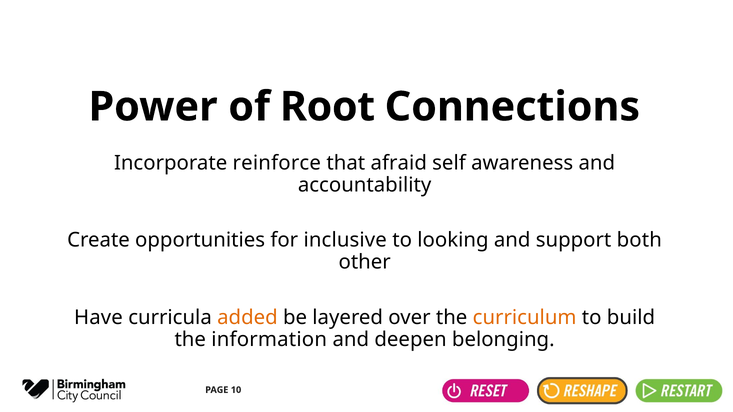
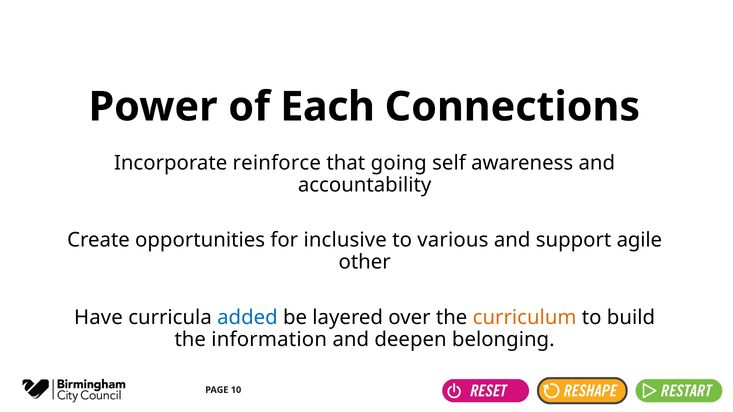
Root: Root -> Each (328, 107)
afraid: afraid -> going (399, 163)
looking: looking -> various (453, 240)
both: both -> agile (639, 240)
added colour: orange -> blue (247, 318)
